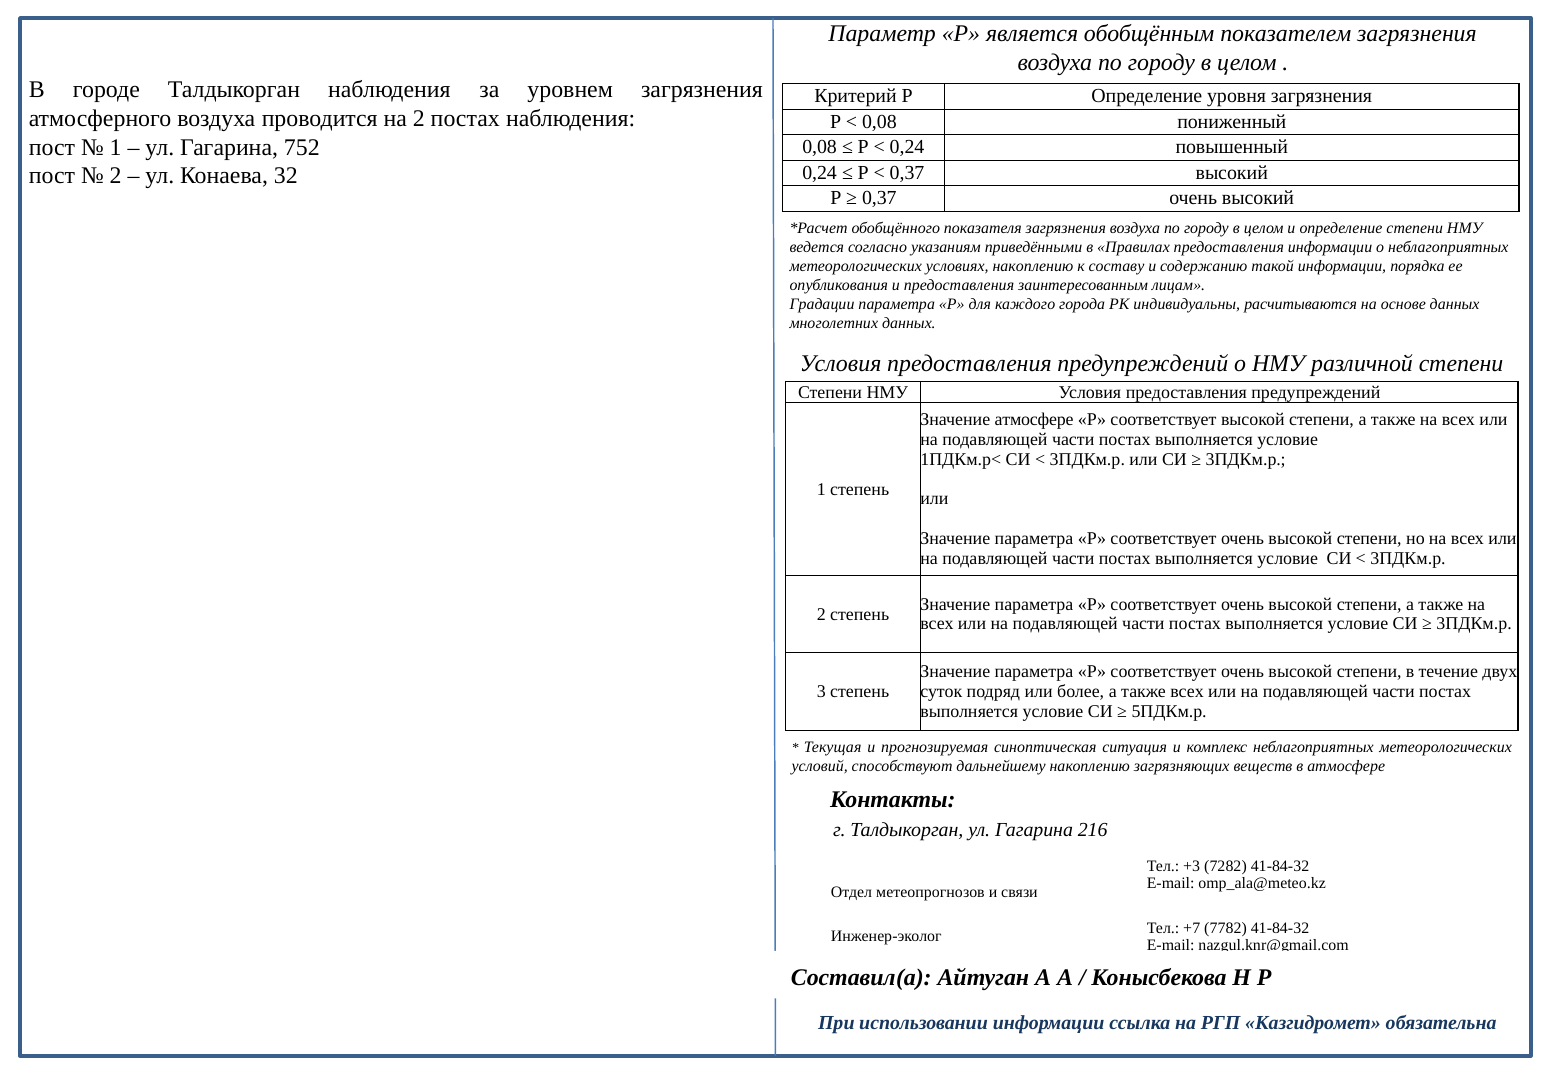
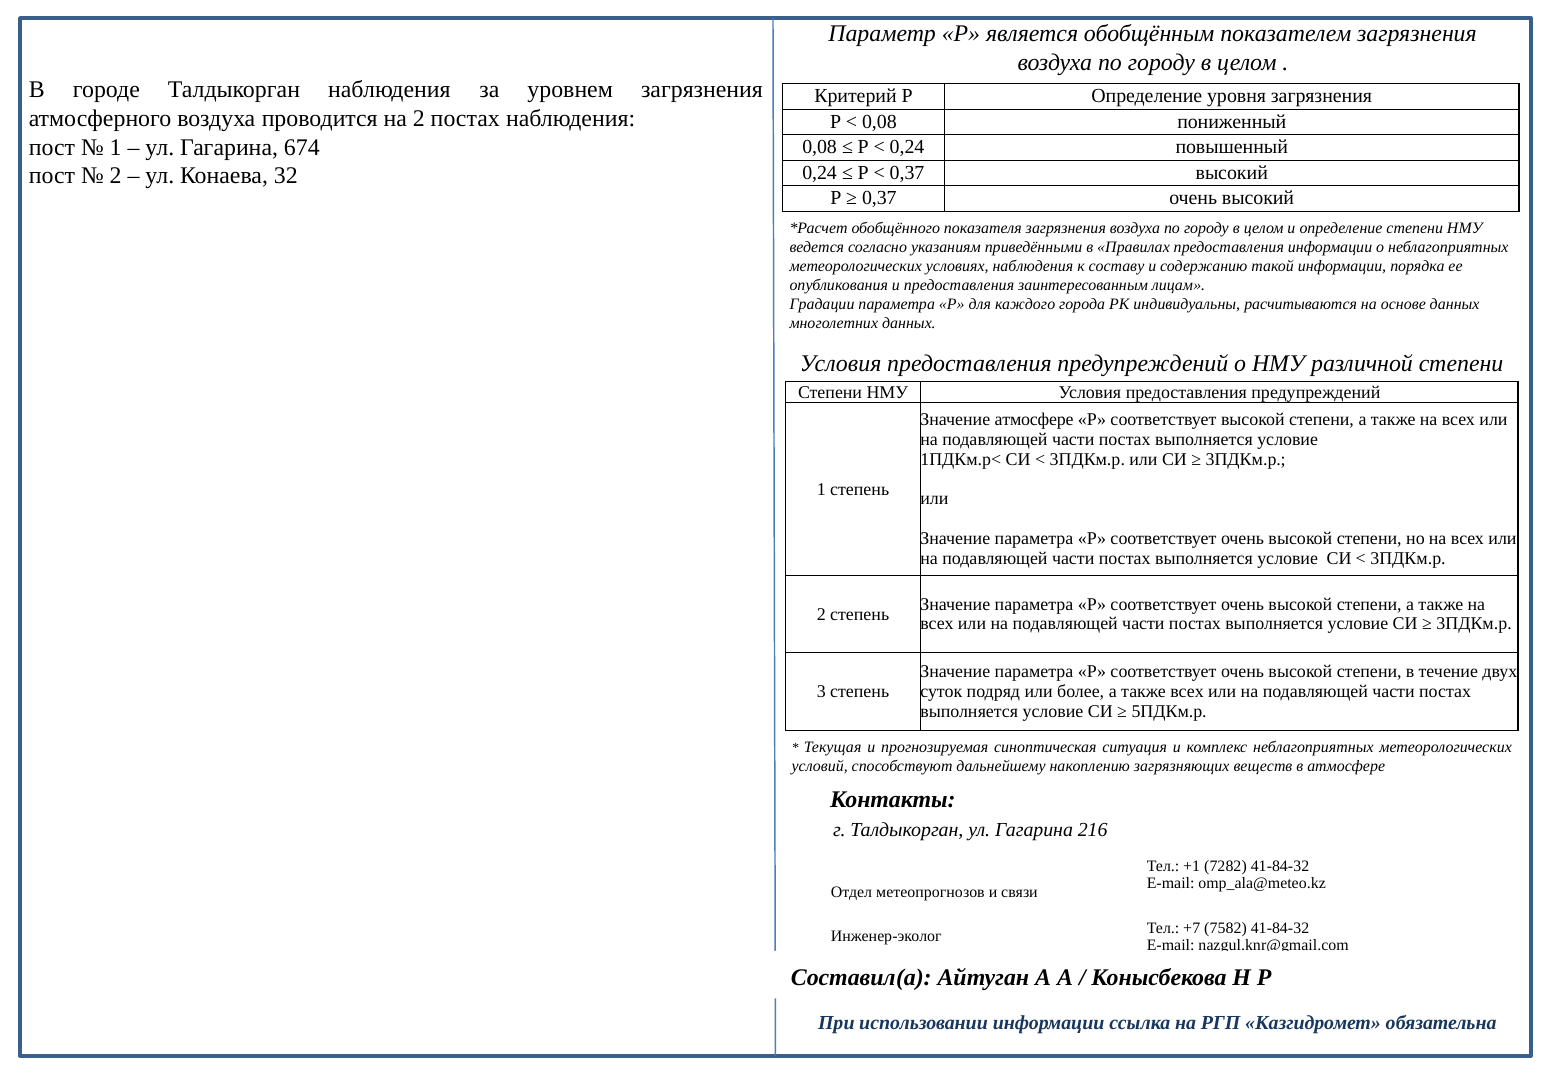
752: 752 -> 674 (302, 147)
условиях накоплению: накоплению -> наблюдения (1033, 266)
+3: +3 -> +1 (1192, 866)
7782: 7782 -> 7582 (1225, 928)
